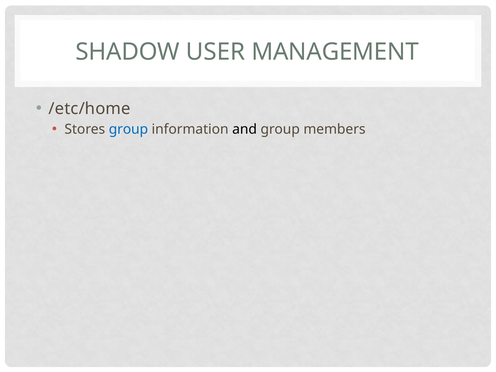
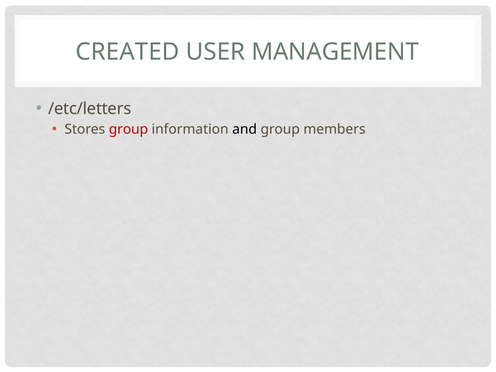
SHADOW: SHADOW -> CREATED (127, 52)
/etc/home: /etc/home -> /etc/letters (90, 109)
group colour: blue -> red (128, 129)
